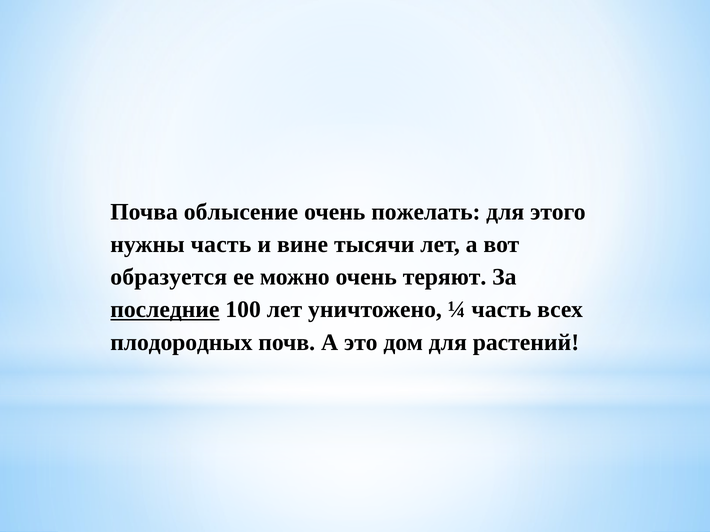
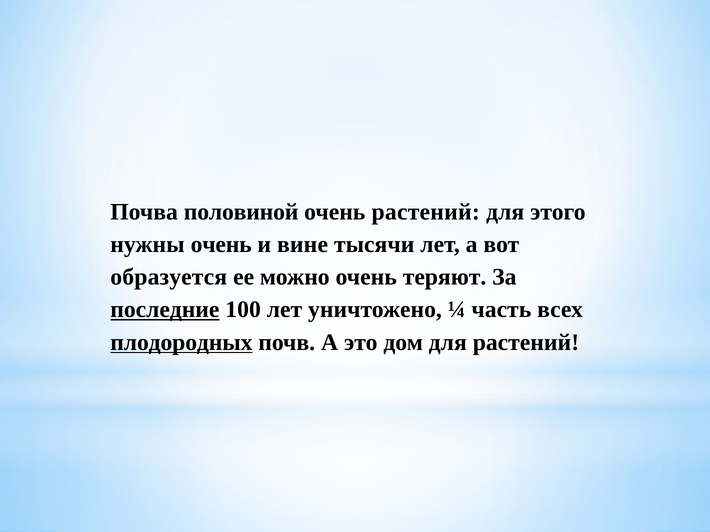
облысение: облысение -> половиной (241, 212)
очень пожелать: пожелать -> растений (426, 212)
нужны часть: часть -> очень (221, 245)
плодородных underline: none -> present (181, 343)
